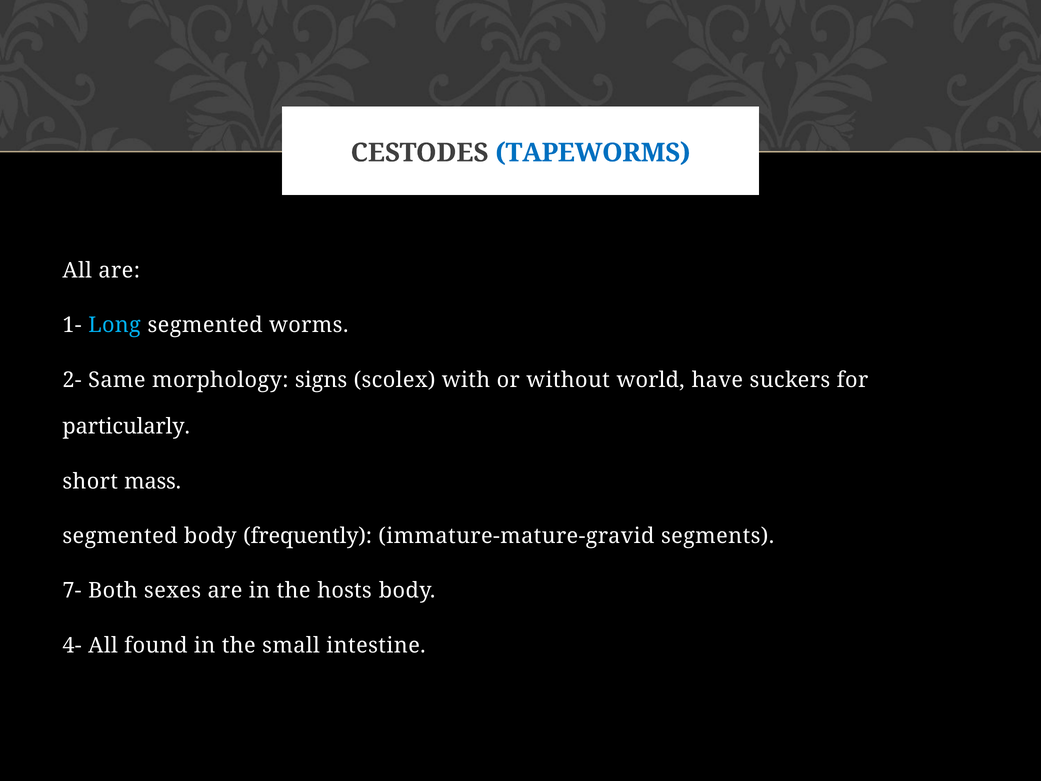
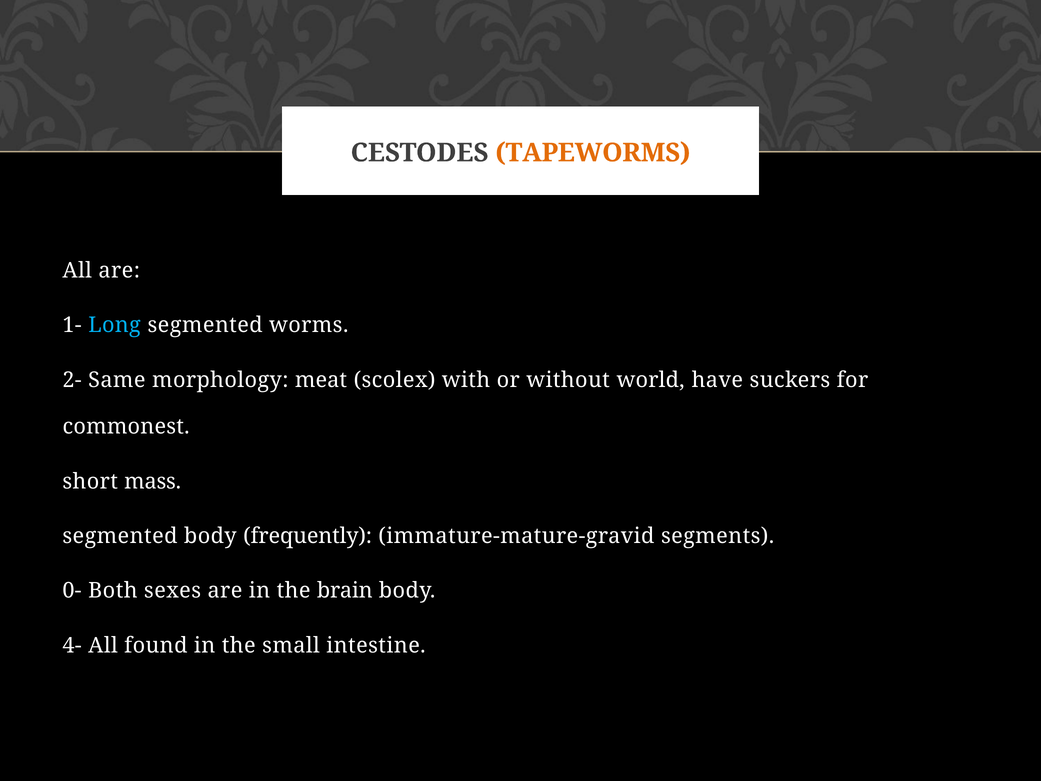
TAPEWORMS colour: blue -> orange (593, 153)
signs: signs -> meat (321, 380)
particularly: particularly -> commonest (126, 427)
7-: 7- -> 0- (72, 591)
hosts: hosts -> brain (345, 591)
